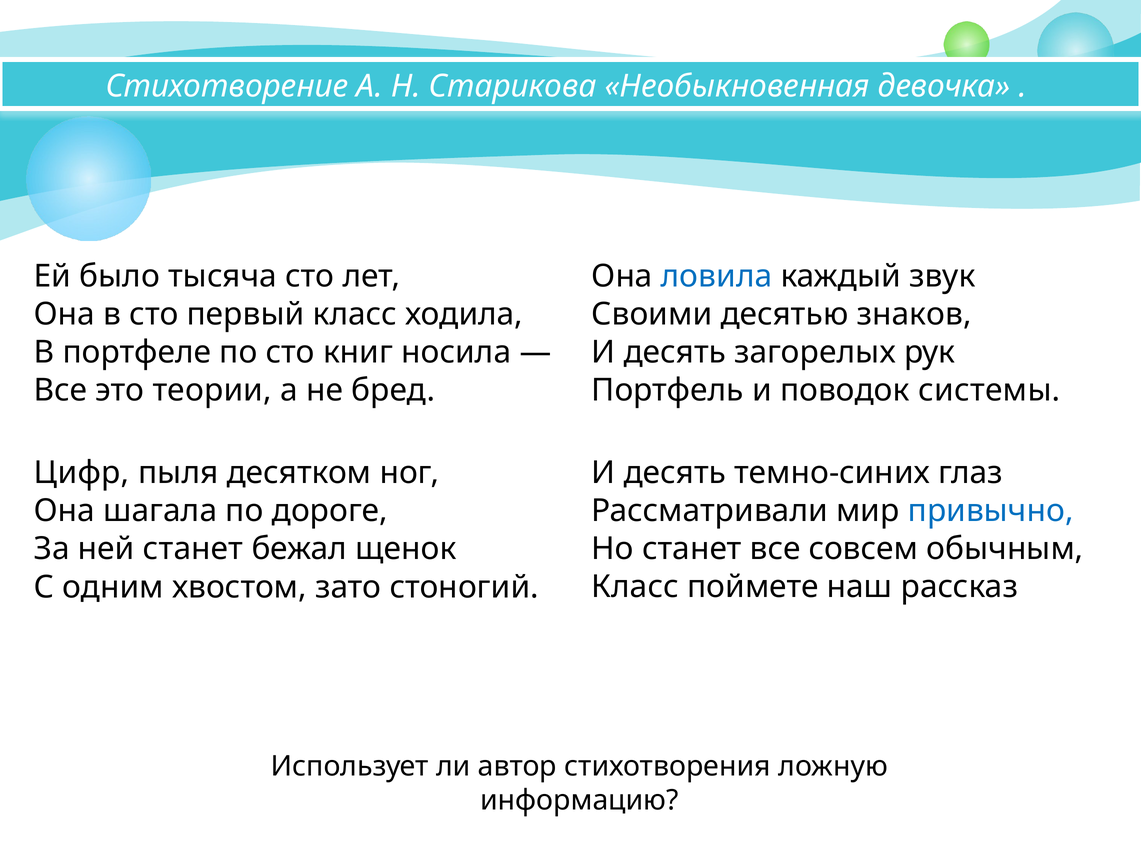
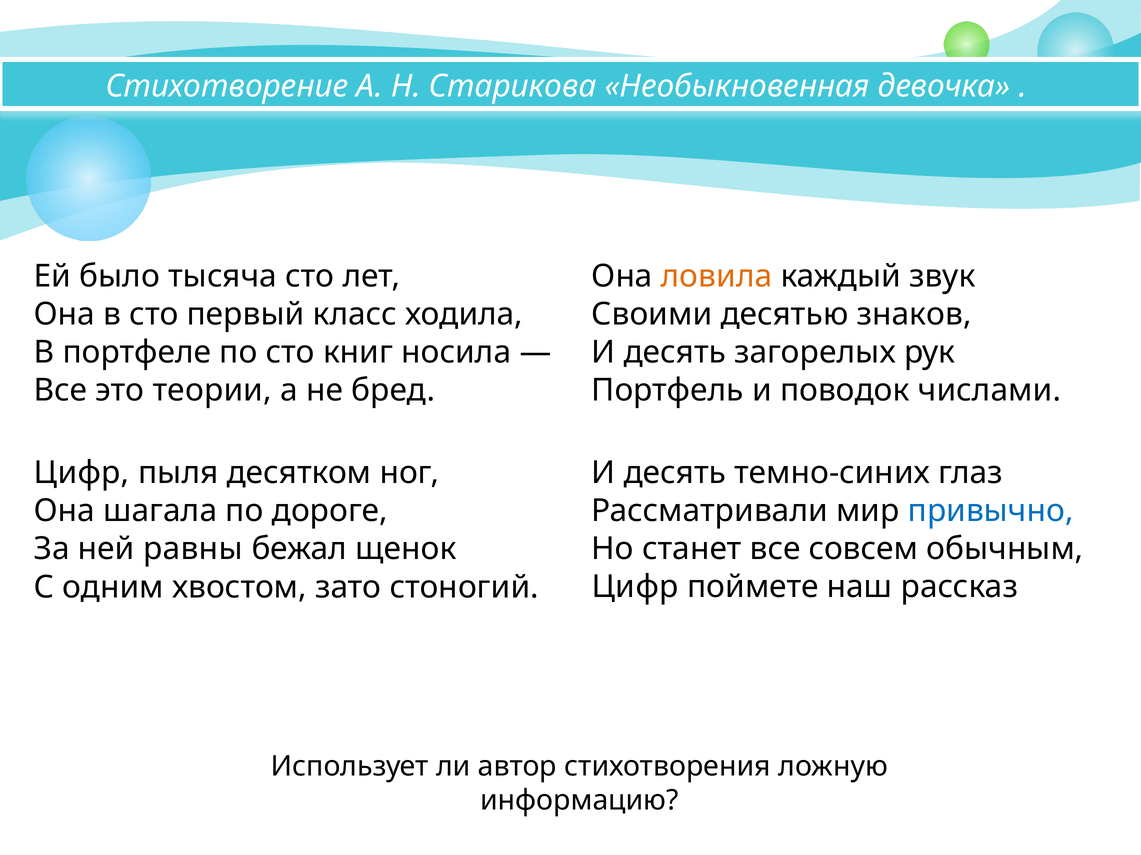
ловила colour: blue -> orange (717, 276)
системы: системы -> числами (989, 391)
ней станет: станет -> равны (193, 549)
Класс: Класс -> Цифр (635, 587)
